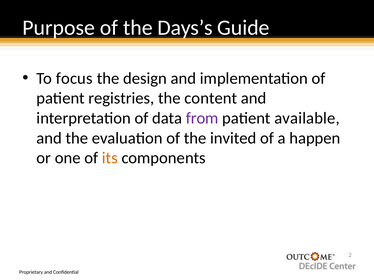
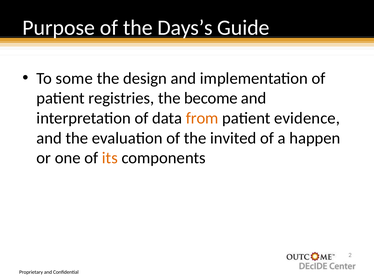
focus: focus -> some (74, 78)
content: content -> become (211, 98)
from colour: purple -> orange (202, 118)
available: available -> evidence (307, 118)
